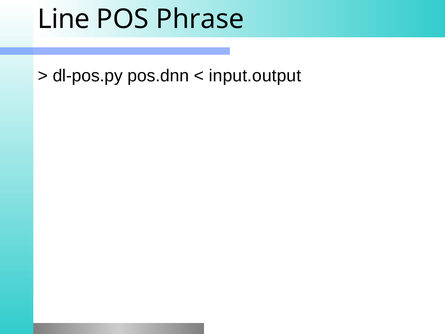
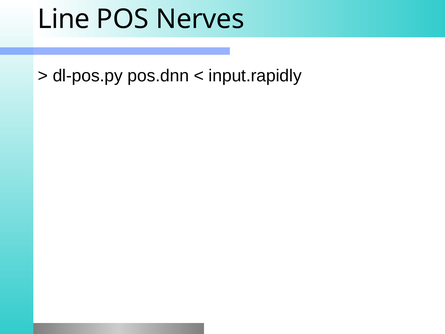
Phrase: Phrase -> Nerves (200, 19)
input.output: input.output -> input.rapidly (255, 76)
